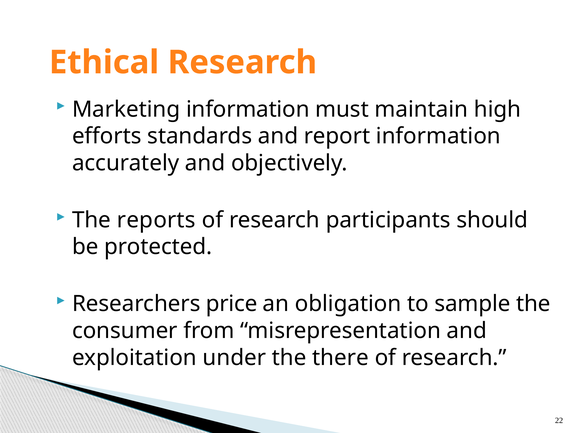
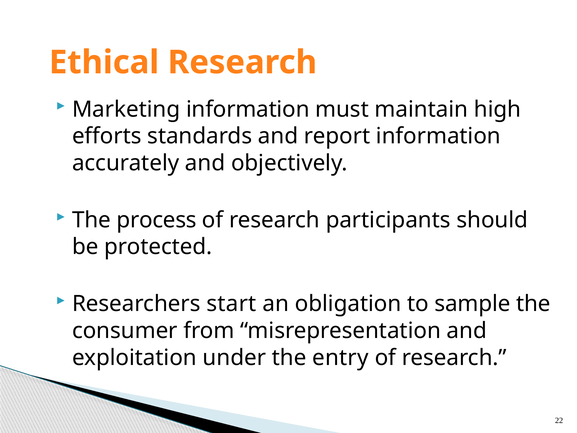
reports: reports -> process (157, 220)
price: price -> start (231, 304)
there: there -> entry (340, 357)
